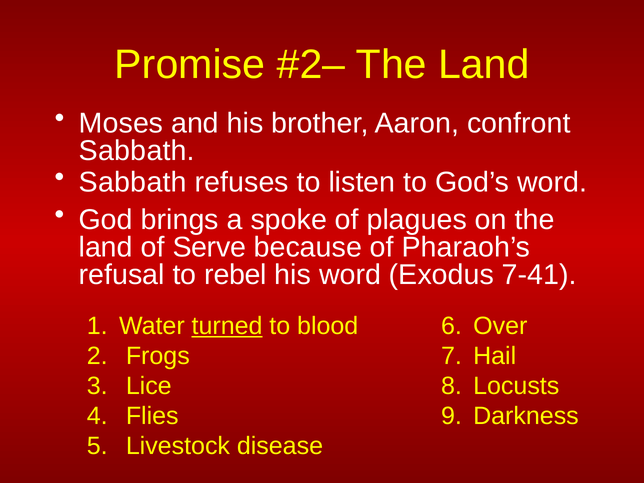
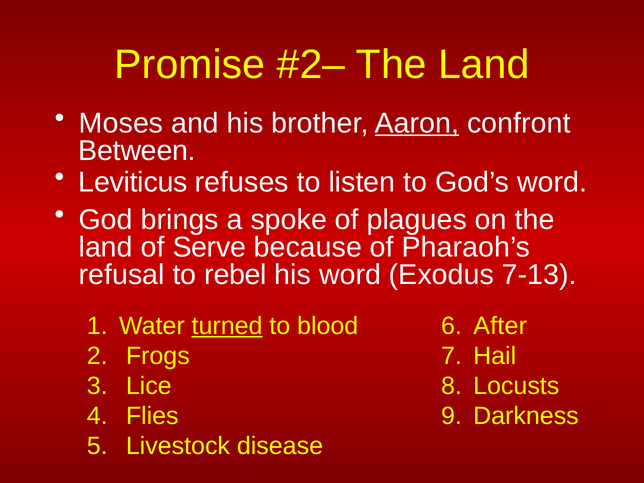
Aaron underline: none -> present (417, 123)
Sabbath: Sabbath -> Between (137, 151)
Sabbath: Sabbath -> Leviticus (133, 182)
7-41: 7-41 -> 7-13 (539, 275)
Over: Over -> After (500, 326)
